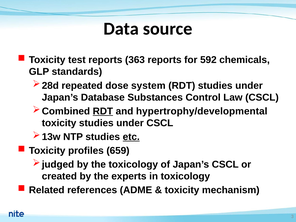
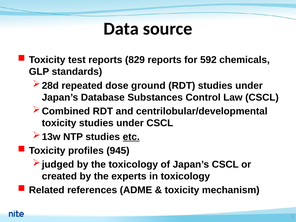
363: 363 -> 829 (135, 60)
system: system -> ground (148, 86)
RDT underline: present -> none (103, 111)
hypertrophy/developmental: hypertrophy/developmental -> centrilobular/developmental (202, 111)
659: 659 -> 945 (118, 151)
